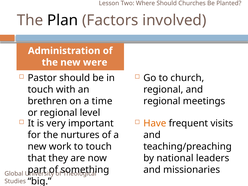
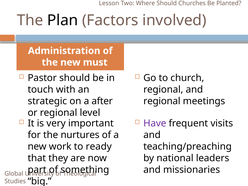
were: were -> must (95, 62)
brethren: brethren -> strategic (47, 101)
time: time -> after (102, 101)
Have colour: orange -> purple (155, 123)
to touch: touch -> ready (99, 147)
